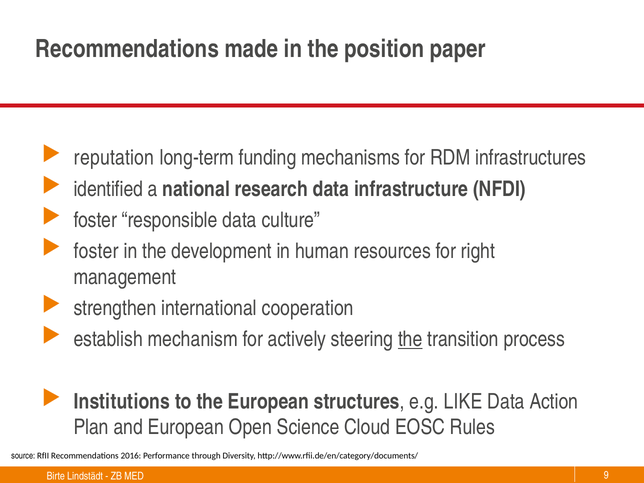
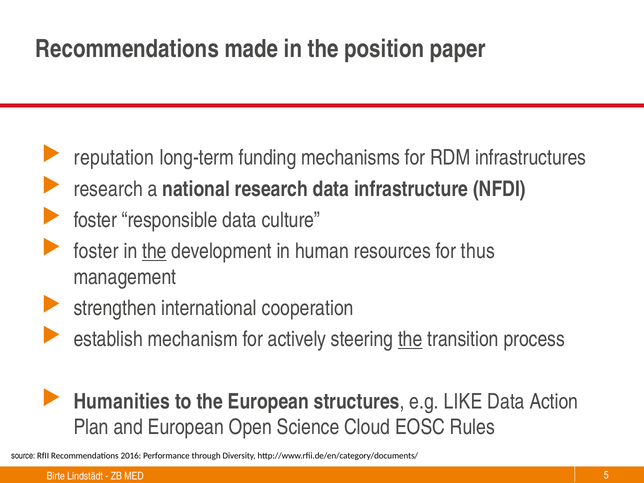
identified: identified -> research (108, 189)
the underline: none -> present (154, 251)
right: right -> thus (478, 251)
Institutions: Institutions -> Humanities (122, 402)
9: 9 -> 5 (606, 475)
